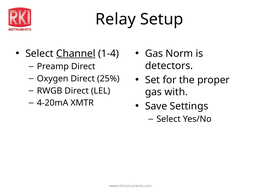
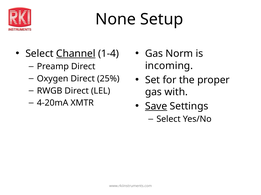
Relay: Relay -> None (116, 19)
detectors: detectors -> incoming (169, 66)
Save underline: none -> present (156, 107)
